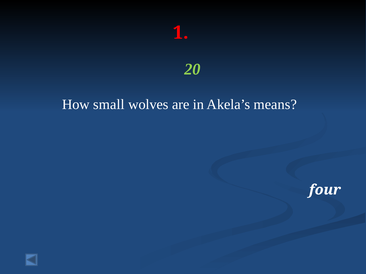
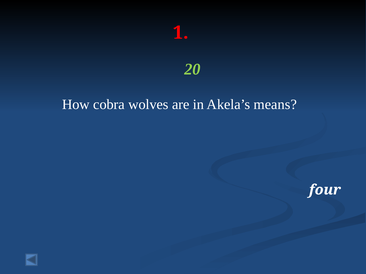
small: small -> cobra (109, 105)
